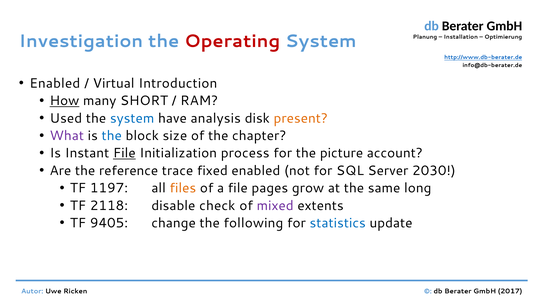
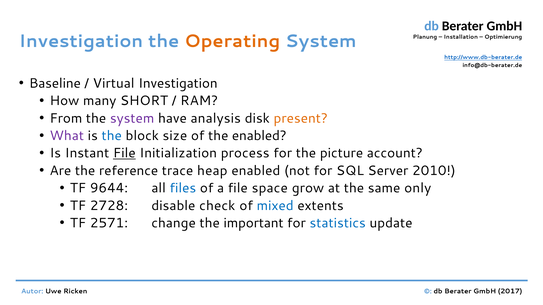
Operating colour: red -> orange (232, 41)
Enabled: Enabled -> Baseline (55, 83)
Virtual Introduction: Introduction -> Investigation (178, 83)
How underline: present -> none (64, 101)
Used: Used -> From (66, 118)
system colour: blue -> purple (132, 118)
the chapter: chapter -> enabled (259, 136)
fixed: fixed -> heap (212, 171)
2030: 2030 -> 2010 (434, 171)
1197: 1197 -> 9644 (109, 188)
files colour: orange -> blue (183, 188)
pages: pages -> space (270, 188)
long: long -> only (418, 188)
2118: 2118 -> 2728 (109, 206)
mixed colour: purple -> blue (275, 206)
9405: 9405 -> 2571 (109, 223)
following: following -> important (254, 223)
